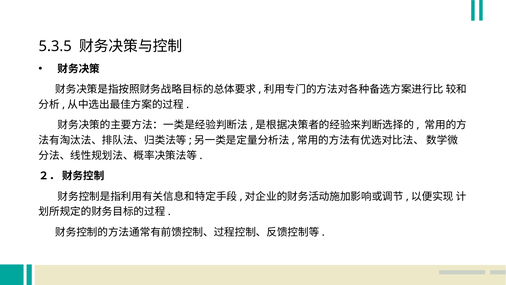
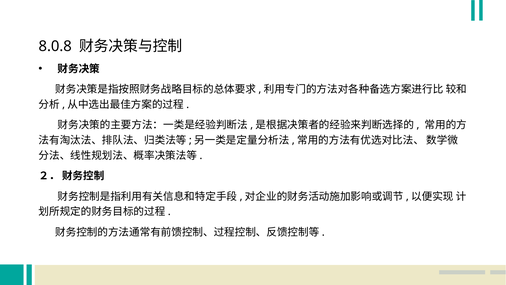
5.3.5: 5.3.5 -> 8.0.8 (55, 46)
